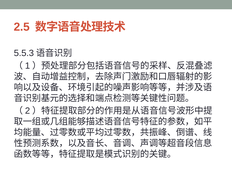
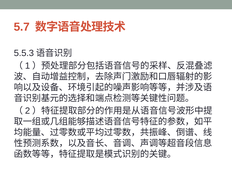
2.5: 2.5 -> 5.7 (22, 27)
